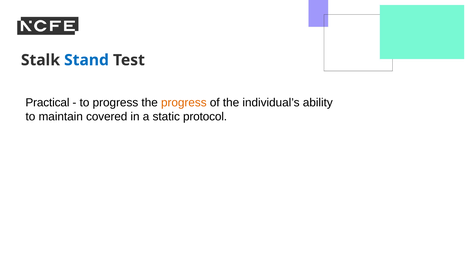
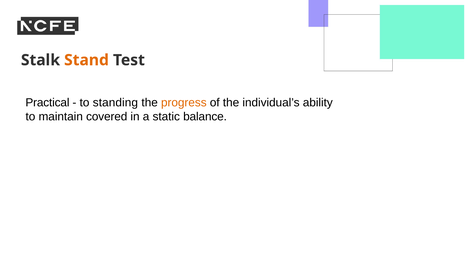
Stand colour: blue -> orange (86, 60)
to progress: progress -> standing (115, 102)
protocol: protocol -> balance (205, 117)
